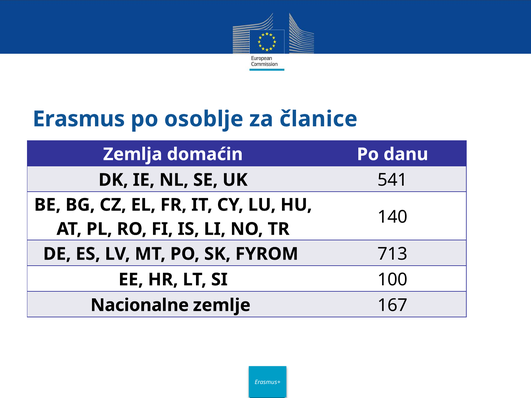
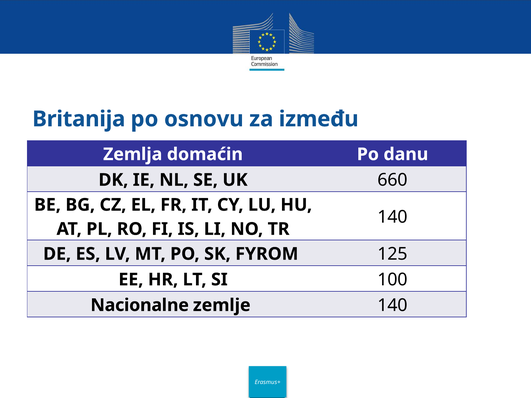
Erasmus: Erasmus -> Britanija (79, 119)
osoblje: osoblje -> osnovu (204, 119)
članice: članice -> između (319, 119)
541: 541 -> 660 (393, 180)
713: 713 -> 125 (393, 254)
zemlje 167: 167 -> 140 (393, 305)
